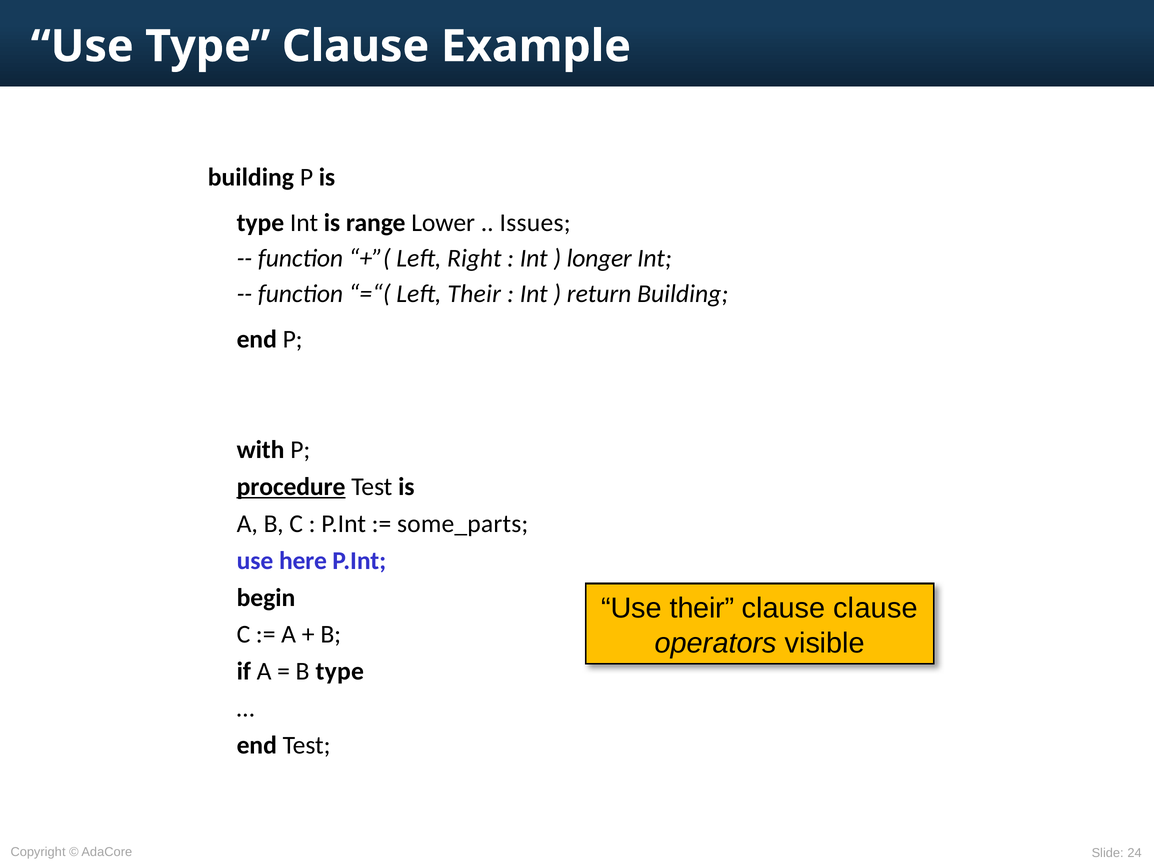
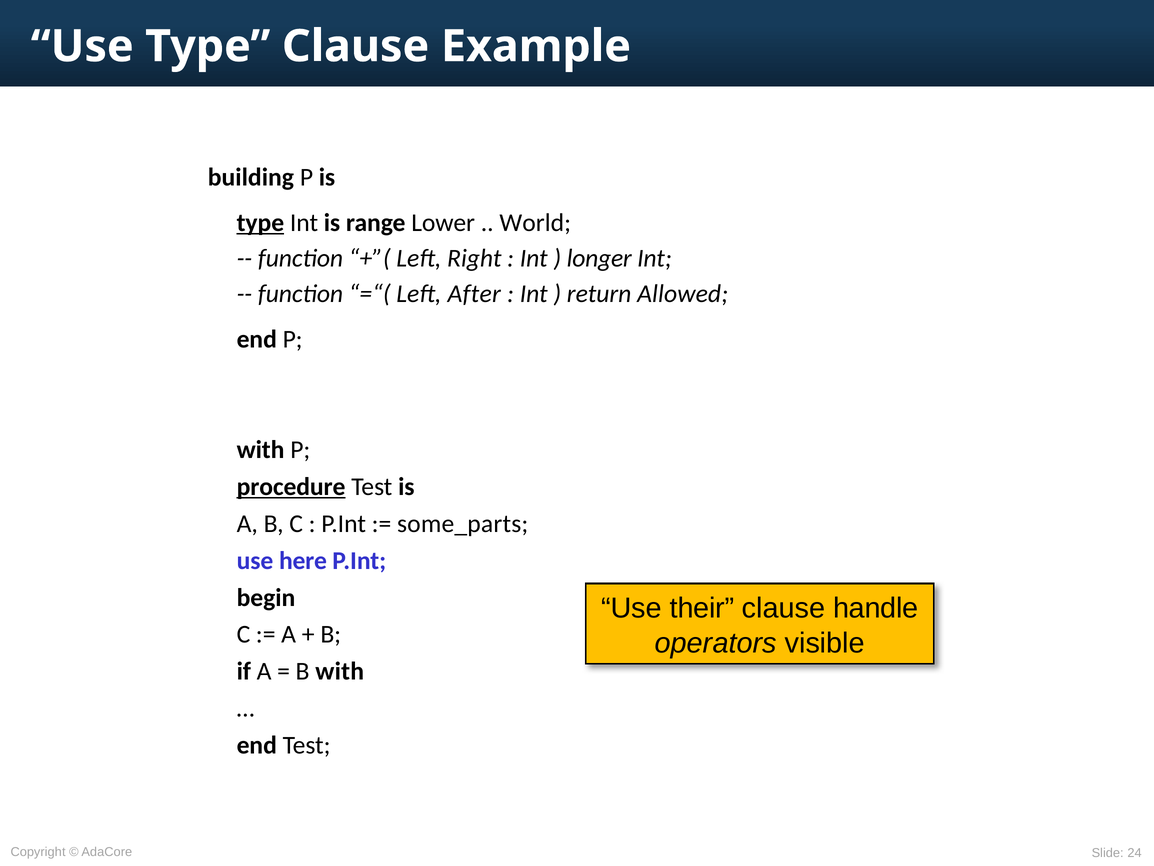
type underline: none -> present (260, 223)
Issues: Issues -> World (535, 223)
Left Their: Their -> After (474, 294)
return Building: Building -> Allowed (683, 294)
clause clause: clause -> handle (876, 608)
B type: type -> with (340, 671)
